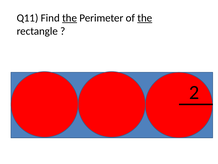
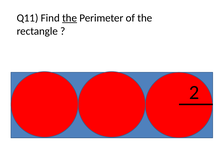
the underline: present -> none (145, 18)
